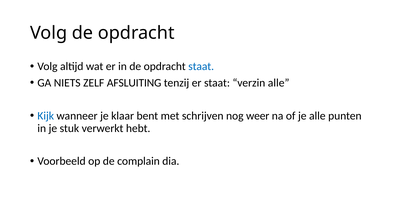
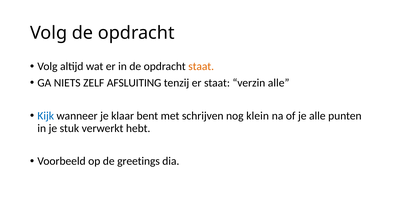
staat colour: blue -> orange (201, 67)
weer: weer -> klein (258, 116)
complain: complain -> greetings (139, 162)
